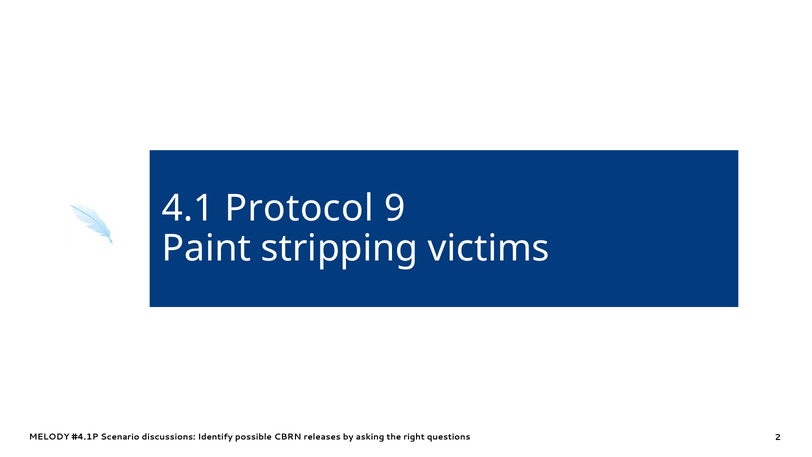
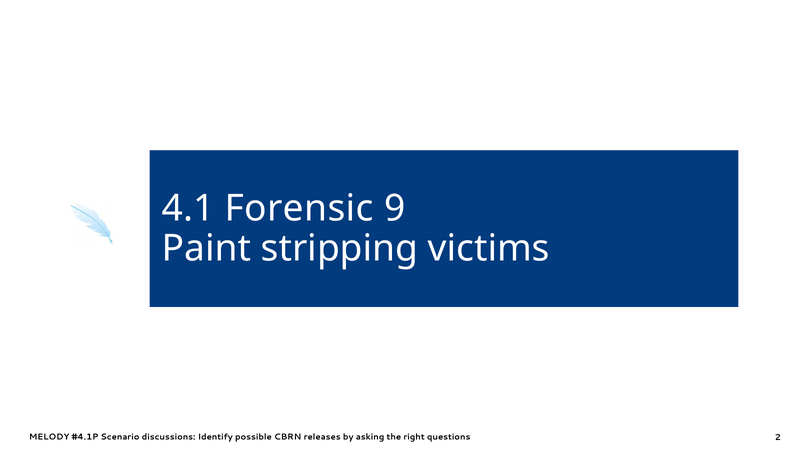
Protocol: Protocol -> Forensic (299, 208)
